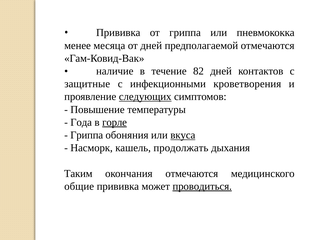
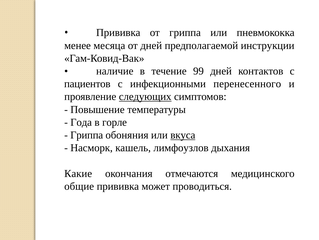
предполагаемой отмечаются: отмечаются -> инструкции (268, 45)
82: 82 -> 99 (198, 71)
защитные: защитные -> пациентов (87, 84)
кроветворения: кроветворения -> перенесенного (247, 84)
горле underline: present -> none (115, 122)
продолжать: продолжать -> лимфоузлов (181, 147)
Таким: Таким -> Какие (78, 173)
проводиться underline: present -> none (202, 186)
